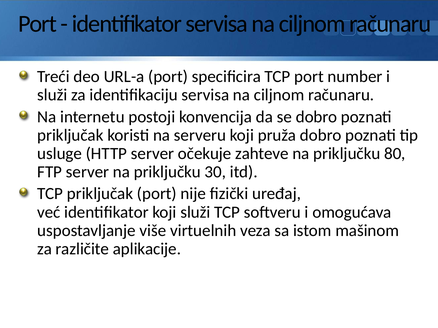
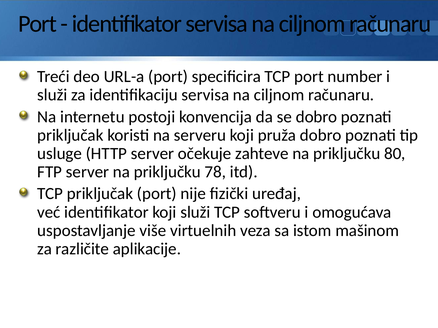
30: 30 -> 78 (215, 172)
